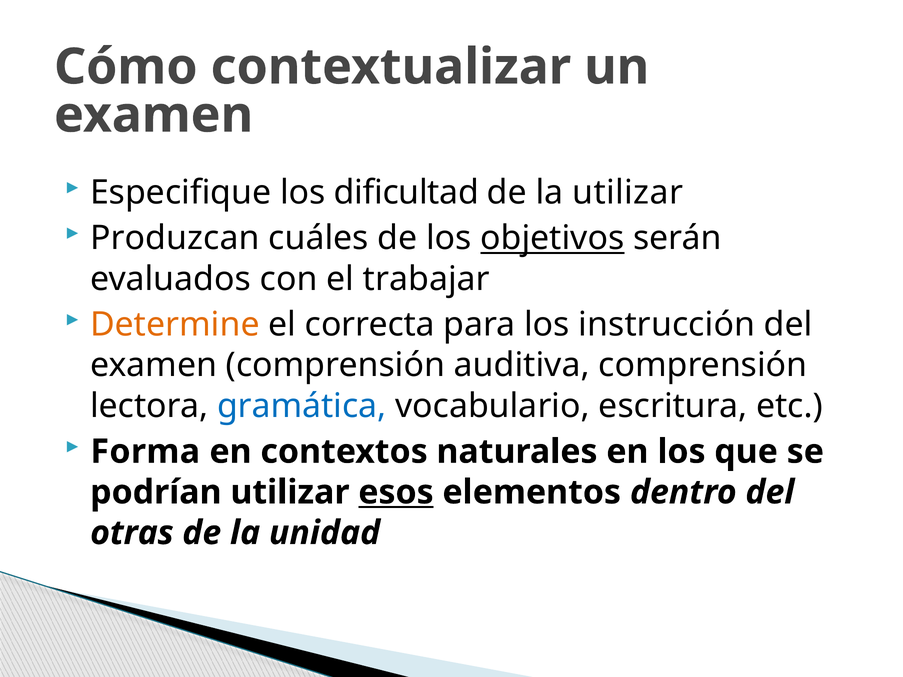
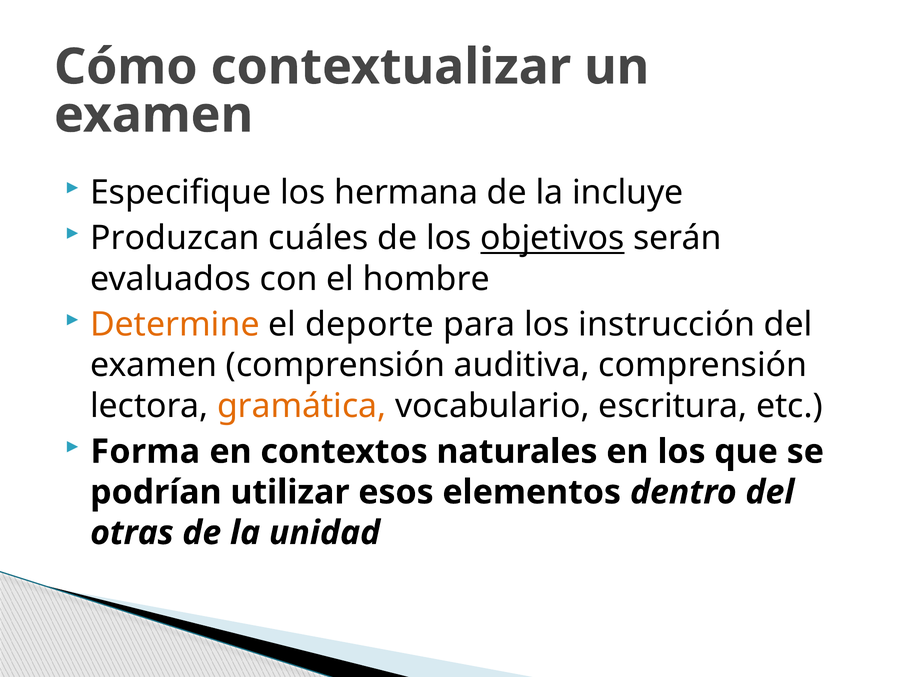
dificultad: dificultad -> hermana (406, 193)
la utilizar: utilizar -> incluye (628, 193)
trabajar: trabajar -> hombre (426, 279)
correcta: correcta -> deporte (370, 325)
gramática colour: blue -> orange (302, 406)
esos underline: present -> none (396, 492)
